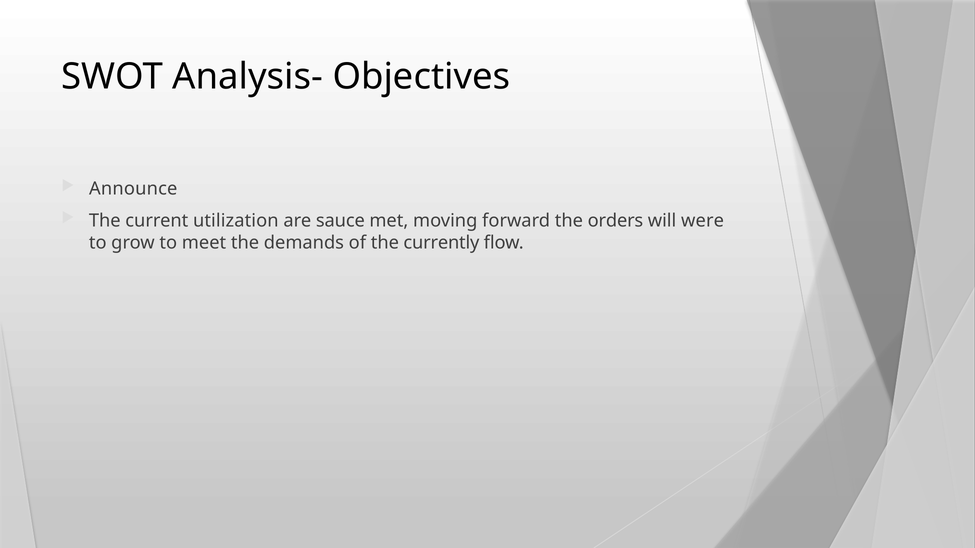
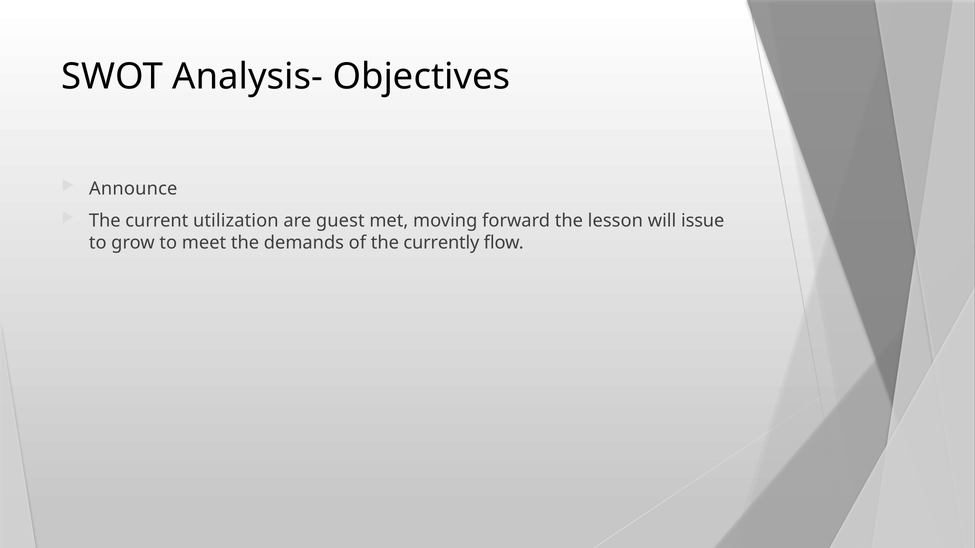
sauce: sauce -> guest (340, 221)
orders: orders -> lesson (615, 221)
were: were -> issue (703, 221)
